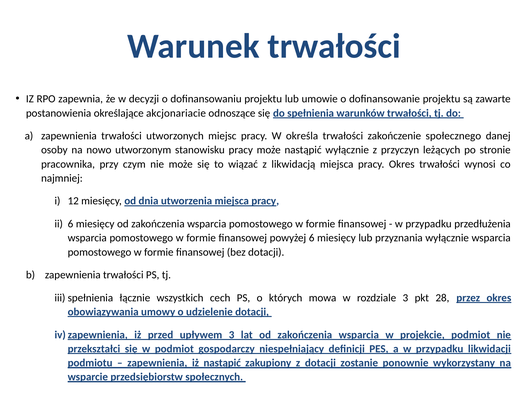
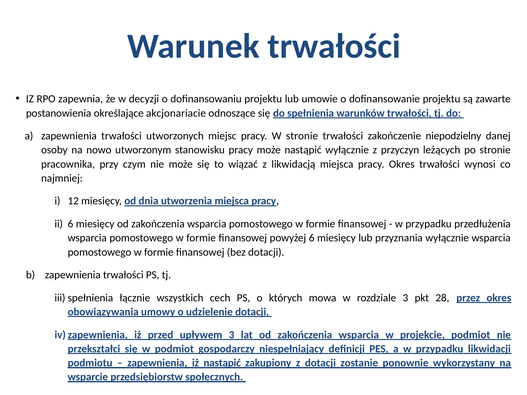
W określa: określa -> stronie (302, 136)
społecznego: społecznego -> niepodzielny (453, 136)
